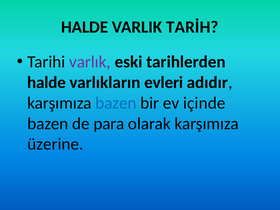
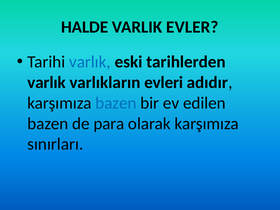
TARİH: TARİH -> EVLER (192, 27)
varlık colour: purple -> blue (90, 62)
halde: halde -> varlık (47, 82)
içinde: içinde -> edilen (204, 103)
üzerine: üzerine -> sınırları (55, 144)
